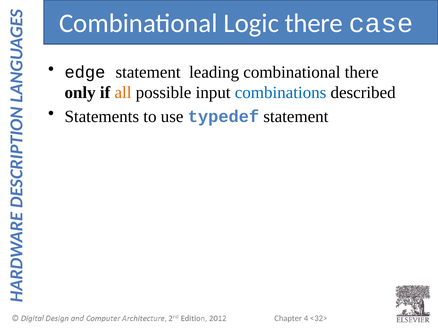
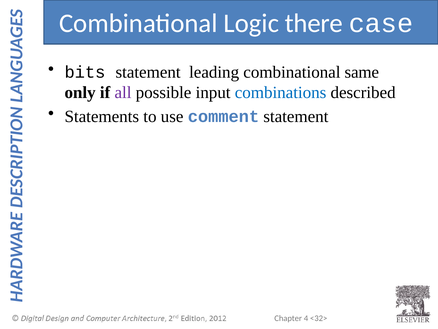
edge: edge -> bits (85, 72)
combinational there: there -> same (362, 72)
all colour: orange -> purple (123, 92)
typedef: typedef -> comment (223, 116)
